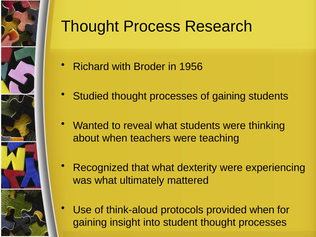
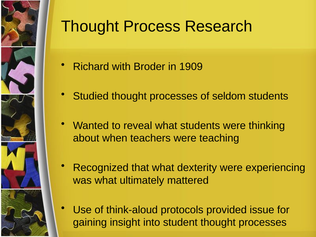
1956: 1956 -> 1909 (191, 67)
of gaining: gaining -> seldom (229, 96)
provided when: when -> issue (262, 210)
